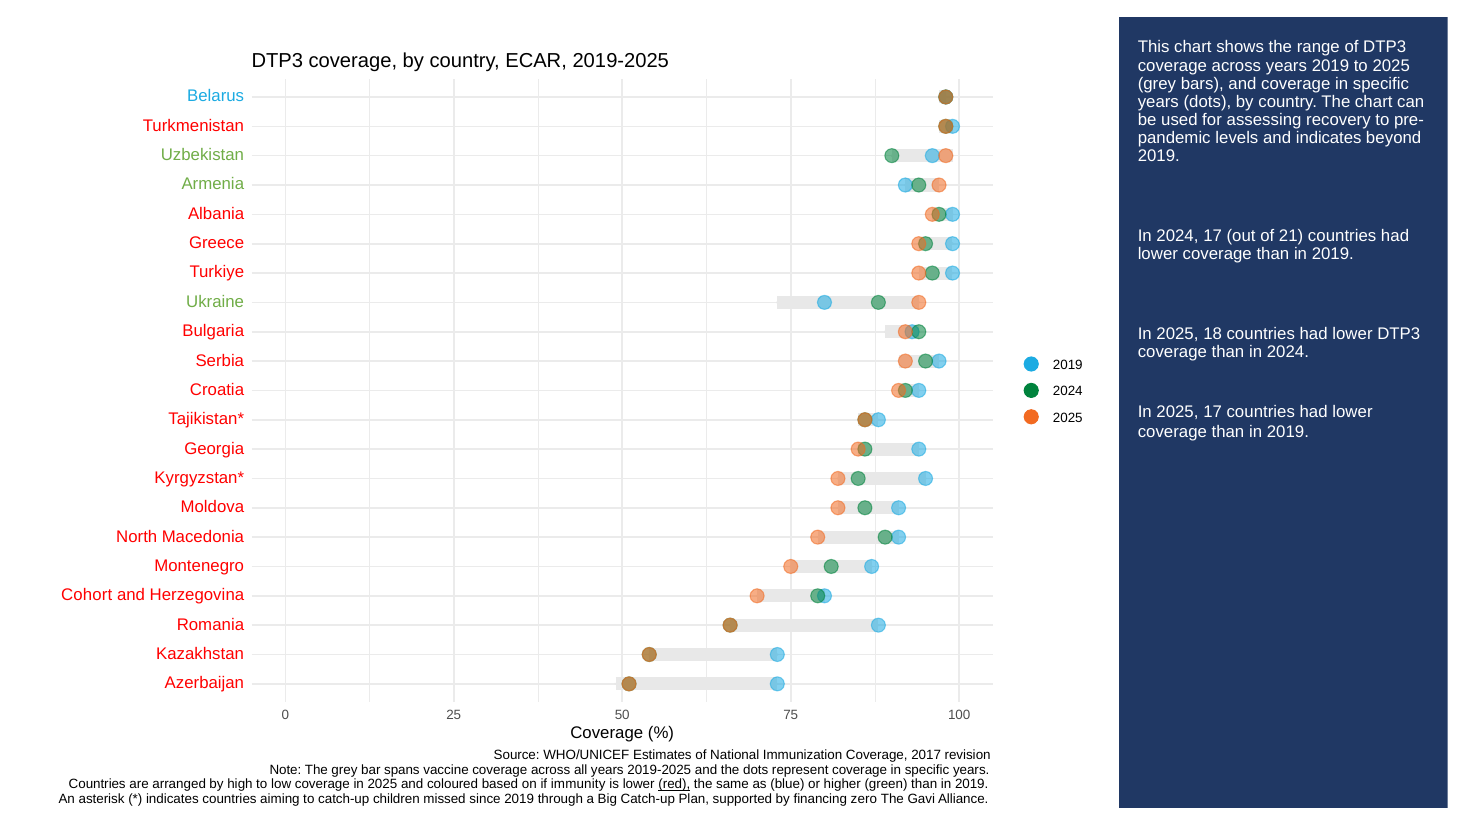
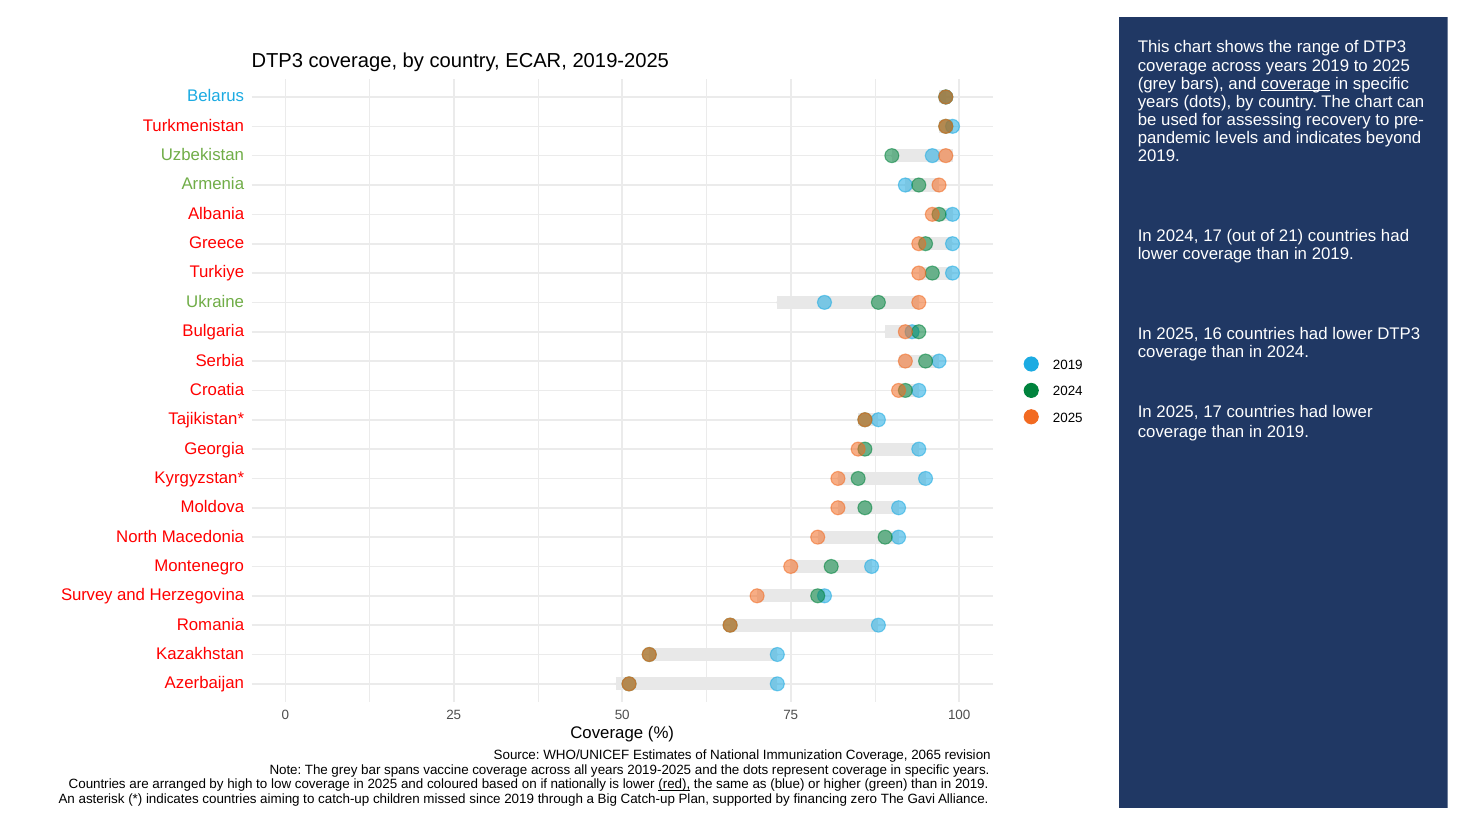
coverage underline: none -> present (1296, 84)
18: 18 -> 16 (1213, 333)
Cohort: Cohort -> Survey (87, 595)
2017: 2017 -> 2065 (926, 755)
immunity: immunity -> nationally (578, 784)
